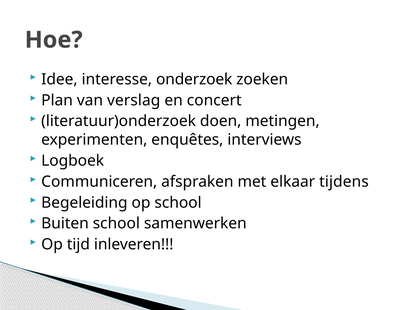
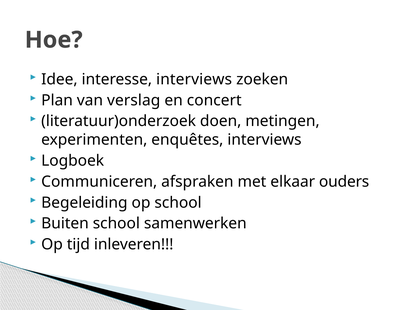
interesse onderzoek: onderzoek -> interviews (194, 79)
tijdens: tijdens -> ouders (344, 182)
